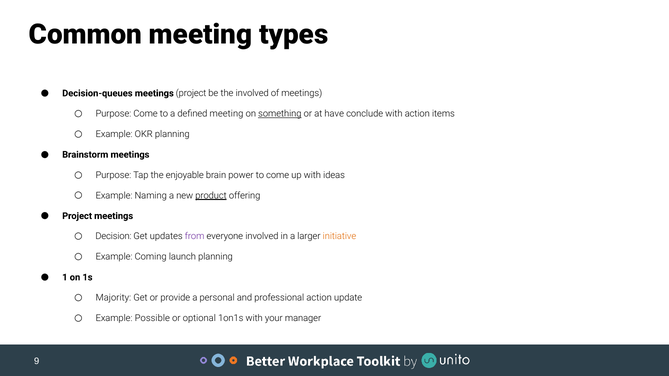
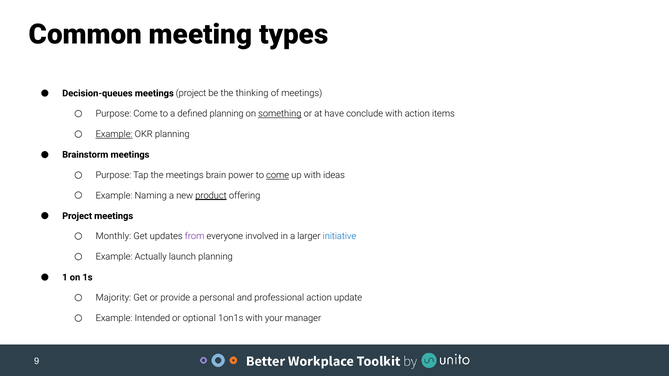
the involved: involved -> thinking (252, 93)
defined meeting: meeting -> planning (227, 114)
Example underline: none -> present (114, 134)
the enjoyable: enjoyable -> meetings (185, 175)
come underline: none -> present (278, 175)
Decision: Decision -> Monthly (113, 237)
initiative colour: orange -> blue (339, 237)
Coming: Coming -> Actually (151, 257)
Possible: Possible -> Intended (152, 318)
